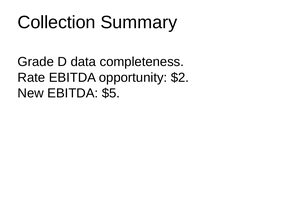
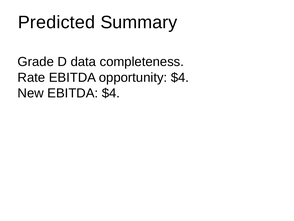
Collection: Collection -> Predicted (56, 22)
opportunity $2: $2 -> $4 (180, 77)
EBITDA $5: $5 -> $4 (111, 93)
